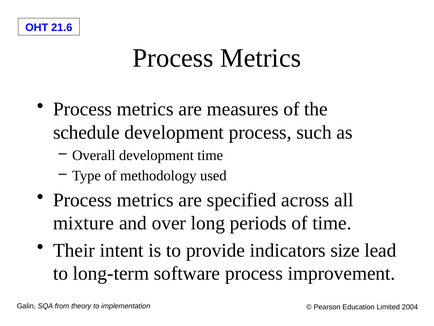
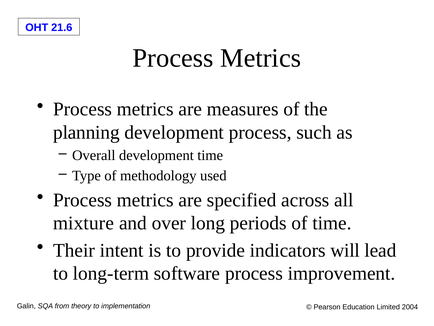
schedule: schedule -> planning (86, 132)
size: size -> will (345, 250)
